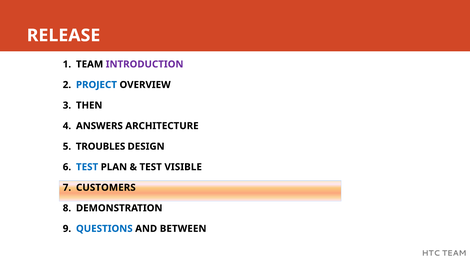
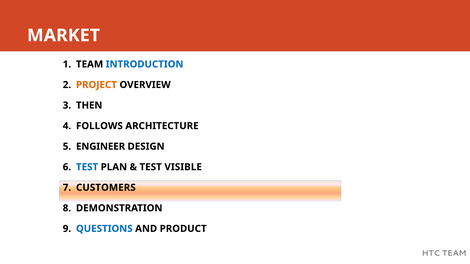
RELEASE: RELEASE -> MARKET (64, 35)
INTRODUCTION colour: purple -> blue (145, 64)
PROJECT colour: blue -> orange (96, 85)
ANSWERS: ANSWERS -> FOLLOWS (99, 126)
TROUBLES: TROUBLES -> ENGINEER (101, 147)
BETWEEN: BETWEEN -> PRODUCT (183, 229)
